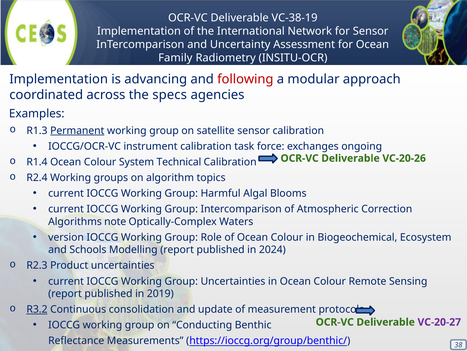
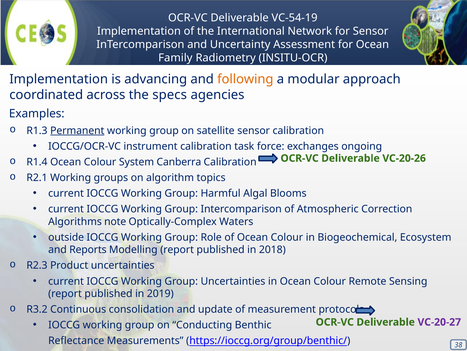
VC-38-19: VC-38-19 -> VC-54-19 (295, 18)
following colour: red -> orange (245, 79)
Technical: Technical -> Canberra (179, 162)
R2.4: R2.4 -> R2.1 (37, 177)
version: version -> outside (66, 237)
Schools: Schools -> Reports (88, 249)
2024: 2024 -> 2018 (272, 249)
R3.2 underline: present -> none (37, 309)
